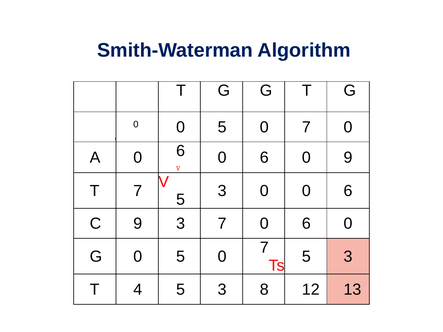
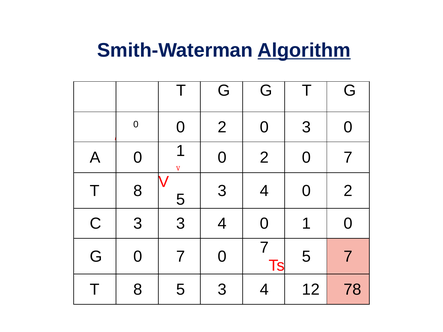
Algorithm underline: none -> present (304, 50)
0 0 5: 5 -> 2 (222, 127)
7: 7 -> 3 (306, 127)
A 0 6: 6 -> 1 (181, 151)
6: 6 -> 2 (264, 158)
9: 9 -> 7 (348, 158)
7: 7 -> 8 (138, 191)
0: 0 -> 4 (264, 191)
6: 6 -> 2 (348, 191)
C 9: 9 -> 3 (138, 224)
7: 7 -> 4 (222, 224)
6: 6 -> 1 (306, 224)
G 0 5: 5 -> 7 (181, 257)
3: 3 -> 7 (348, 257)
4: 4 -> 8 (138, 290)
8: 8 -> 4 (264, 290)
13: 13 -> 78 (352, 290)
